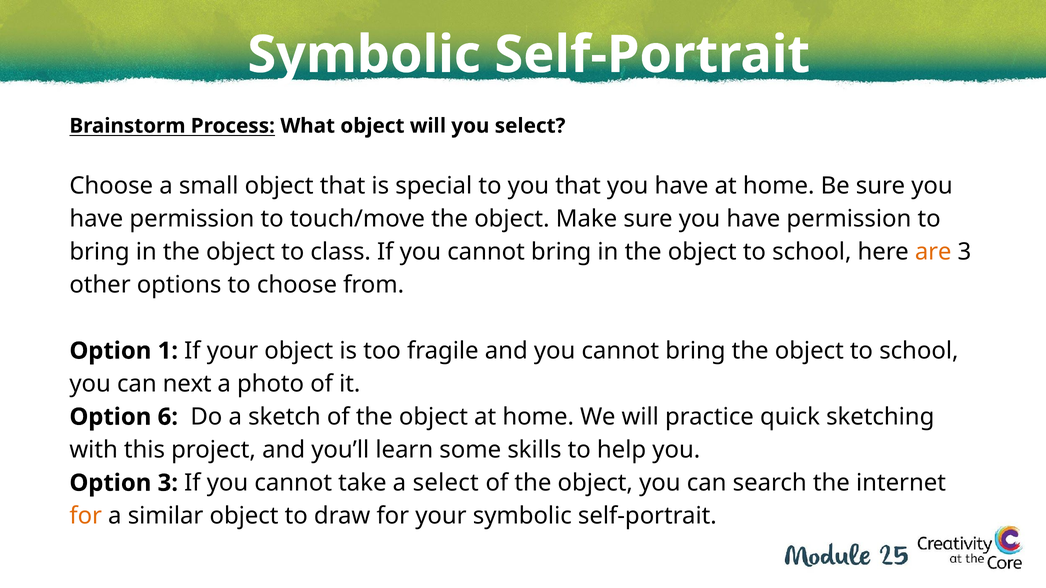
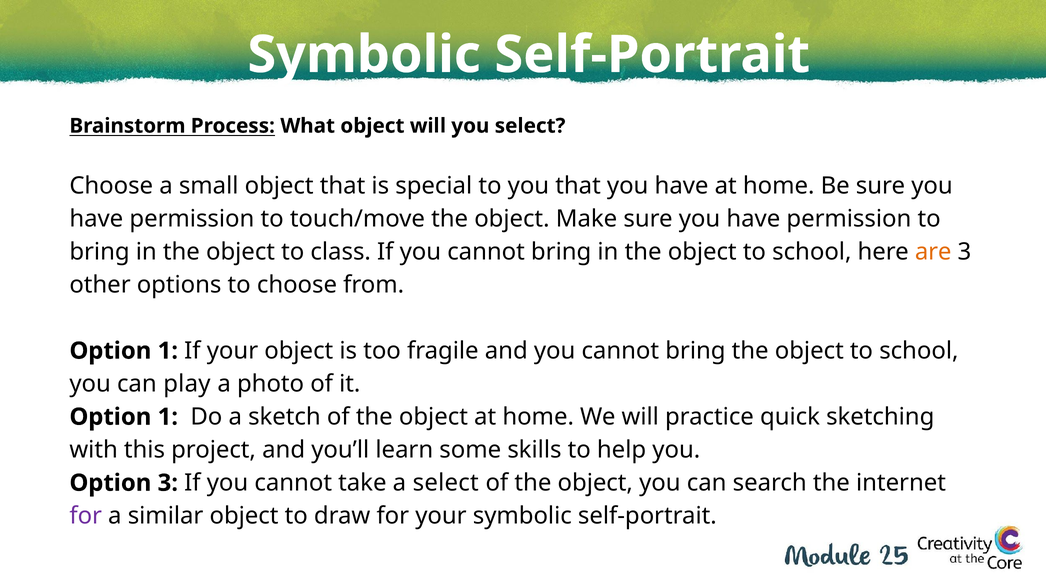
next: next -> play (187, 384)
6: 6 -> 1 (168, 417)
for colour: orange -> purple (86, 516)
